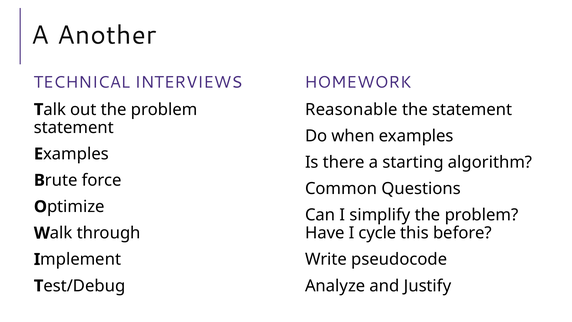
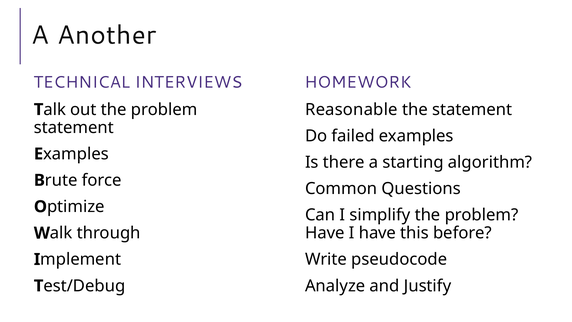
when: when -> failed (353, 136)
I cycle: cycle -> have (377, 233)
